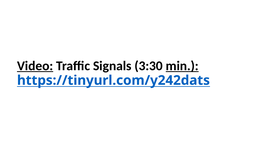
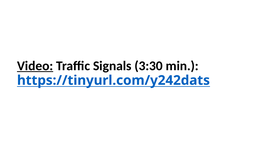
min underline: present -> none (182, 66)
